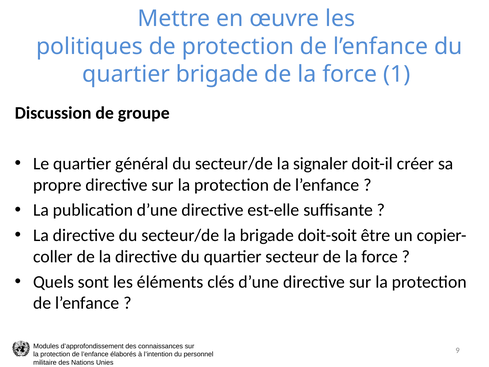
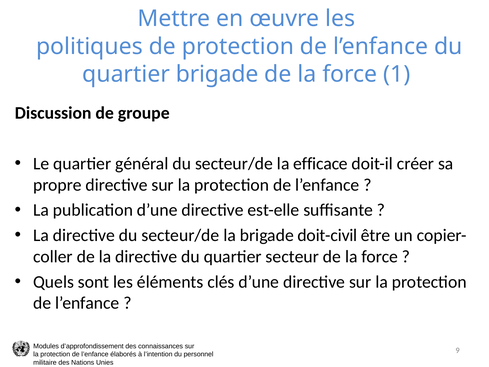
signaler: signaler -> efficace (321, 164)
doit-soit: doit-soit -> doit-civil (327, 235)
